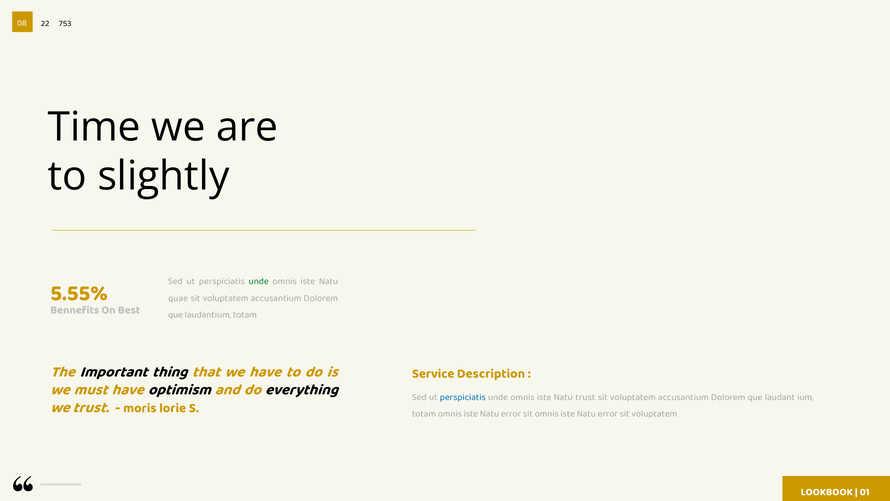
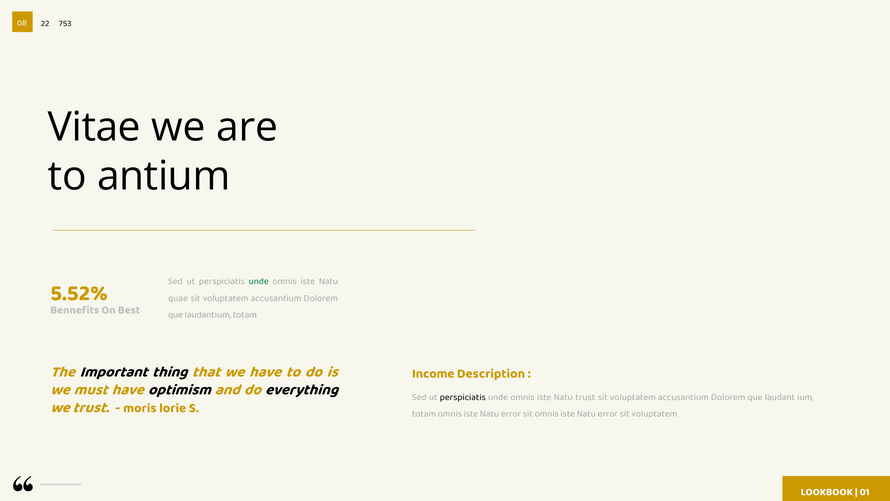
Time: Time -> Vitae (94, 127)
slightly: slightly -> antium (164, 176)
5.55%: 5.55% -> 5.52% (79, 293)
Service: Service -> Income (433, 373)
perspiciatis colour: blue -> black (463, 397)
